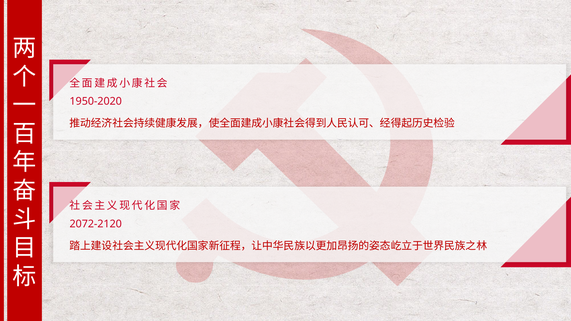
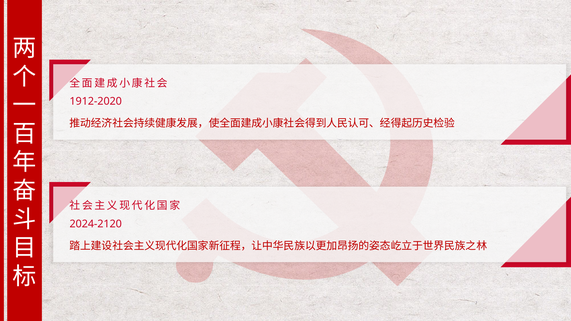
1950-2020: 1950-2020 -> 1912-2020 (96, 102)
2072-2120: 2072-2120 -> 2024-2120 (96, 224)
